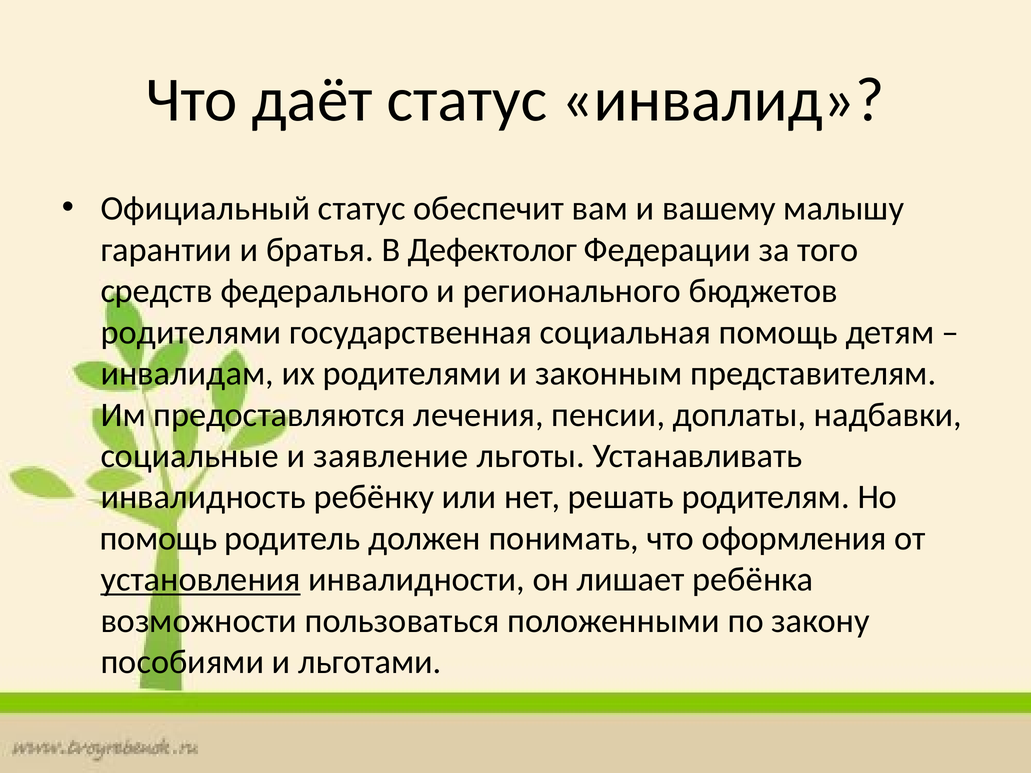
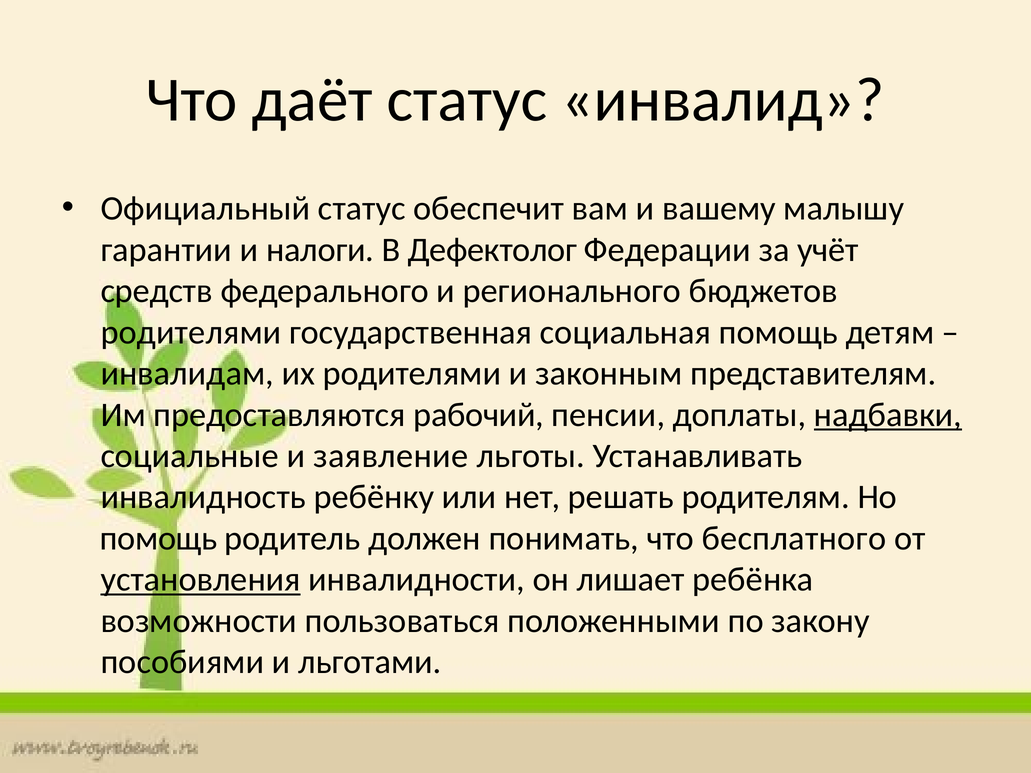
братья: братья -> налоги (320, 250)
того: того -> учёт (828, 250)
лечения: лечения -> рабочий (479, 415)
надбавки underline: none -> present (888, 415)
оформления: оформления -> бесплатного (794, 539)
